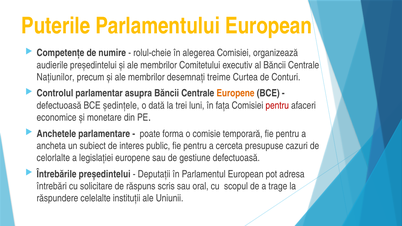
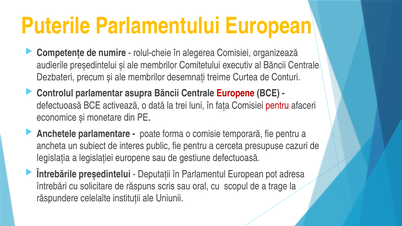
Națiunilor: Națiunilor -> Dezbateri (56, 77)
Europene colour: orange -> red (235, 93)
ședințele: ședințele -> activează (121, 105)
celorlalte: celorlalte -> legislația (53, 158)
